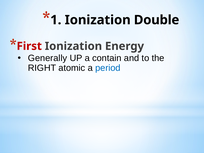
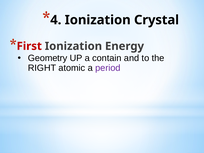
1: 1 -> 4 (56, 20)
Double: Double -> Crystal (157, 20)
Generally: Generally -> Geometry (48, 58)
period colour: blue -> purple (108, 68)
